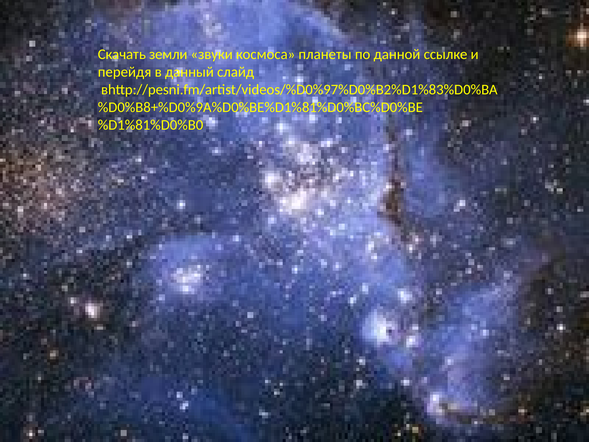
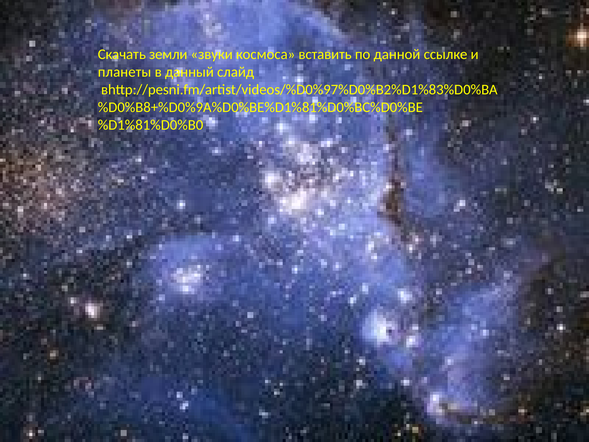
планеты: планеты -> вставить (325, 54)
перейдя: перейдя -> планеты (125, 72)
